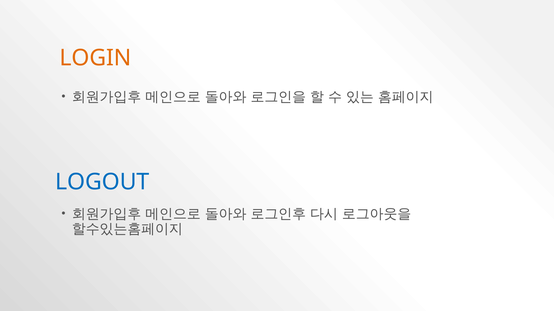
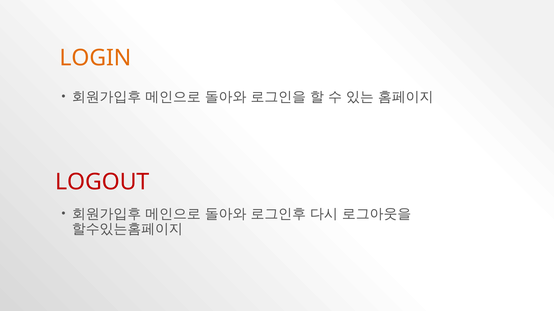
LOGOUT colour: blue -> red (102, 182)
